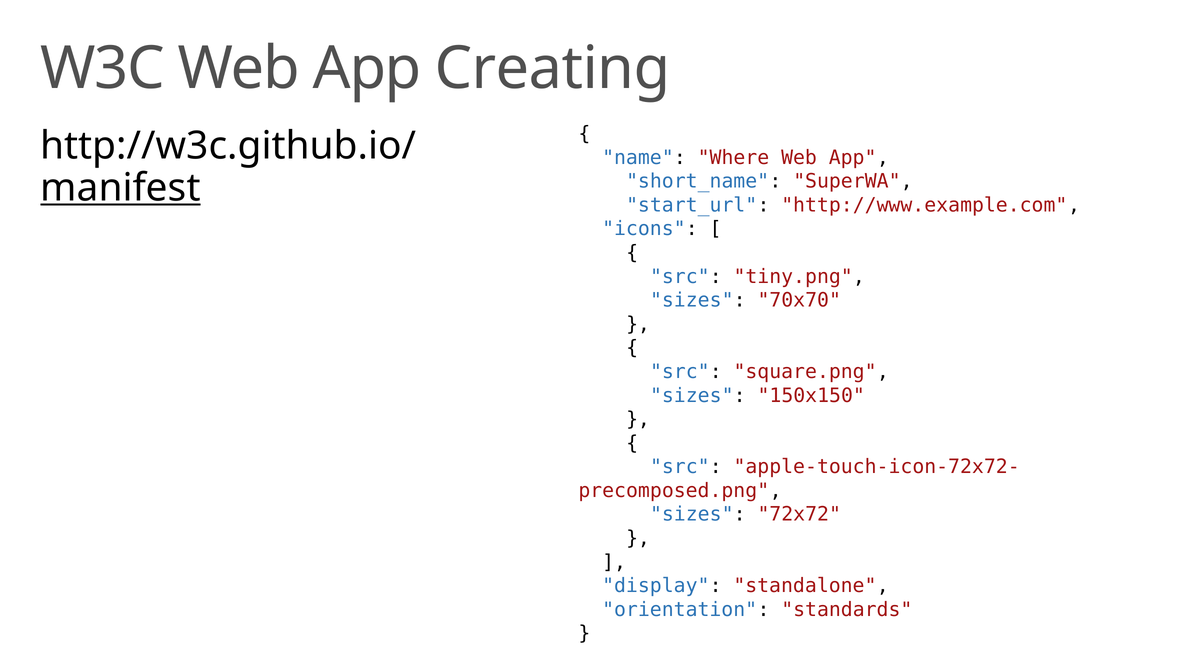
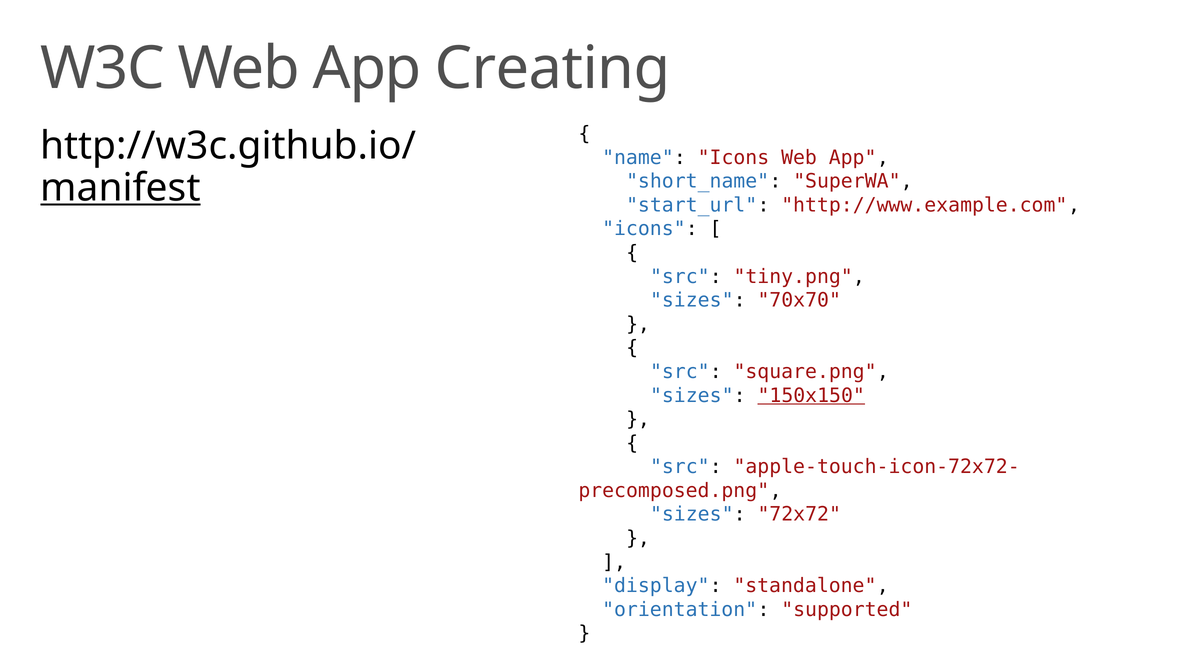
name Where: Where -> Icons (733, 157)
150x150 underline: none -> present (811, 395)
standards: standards -> supported (847, 609)
